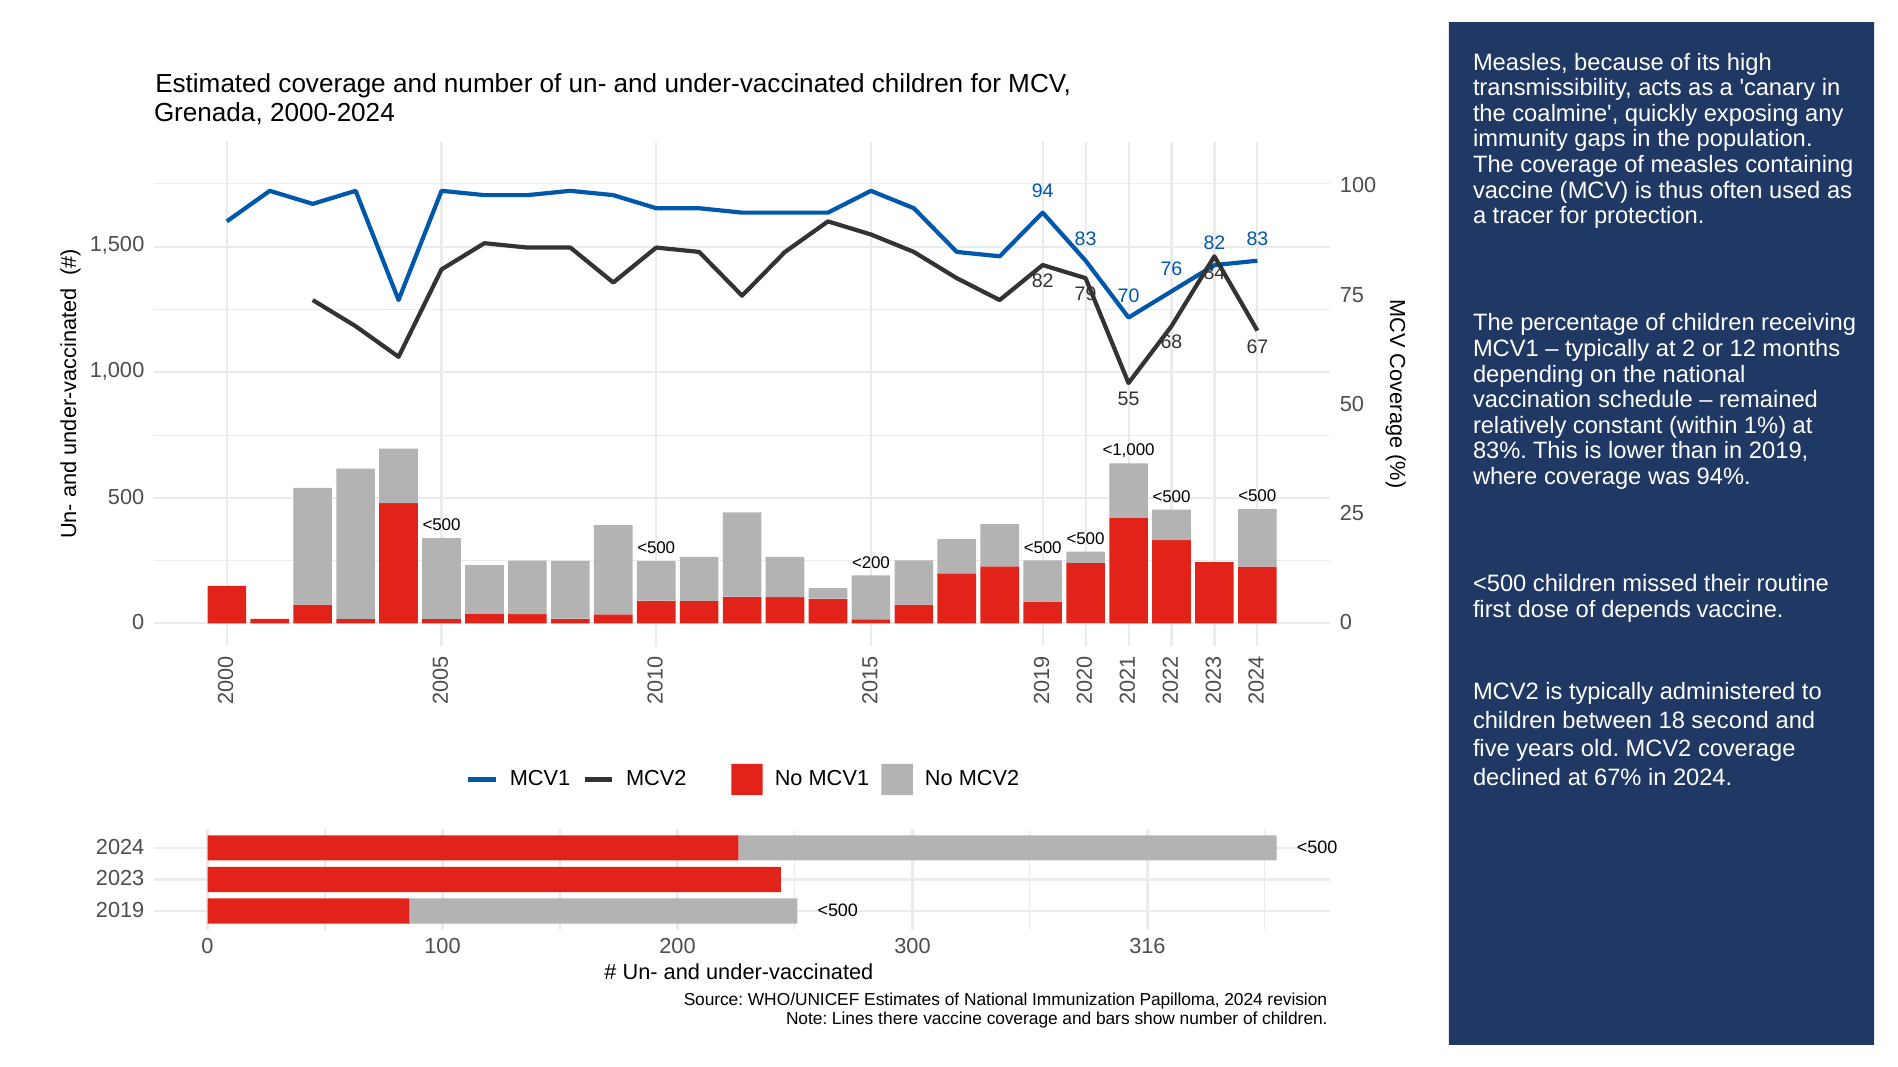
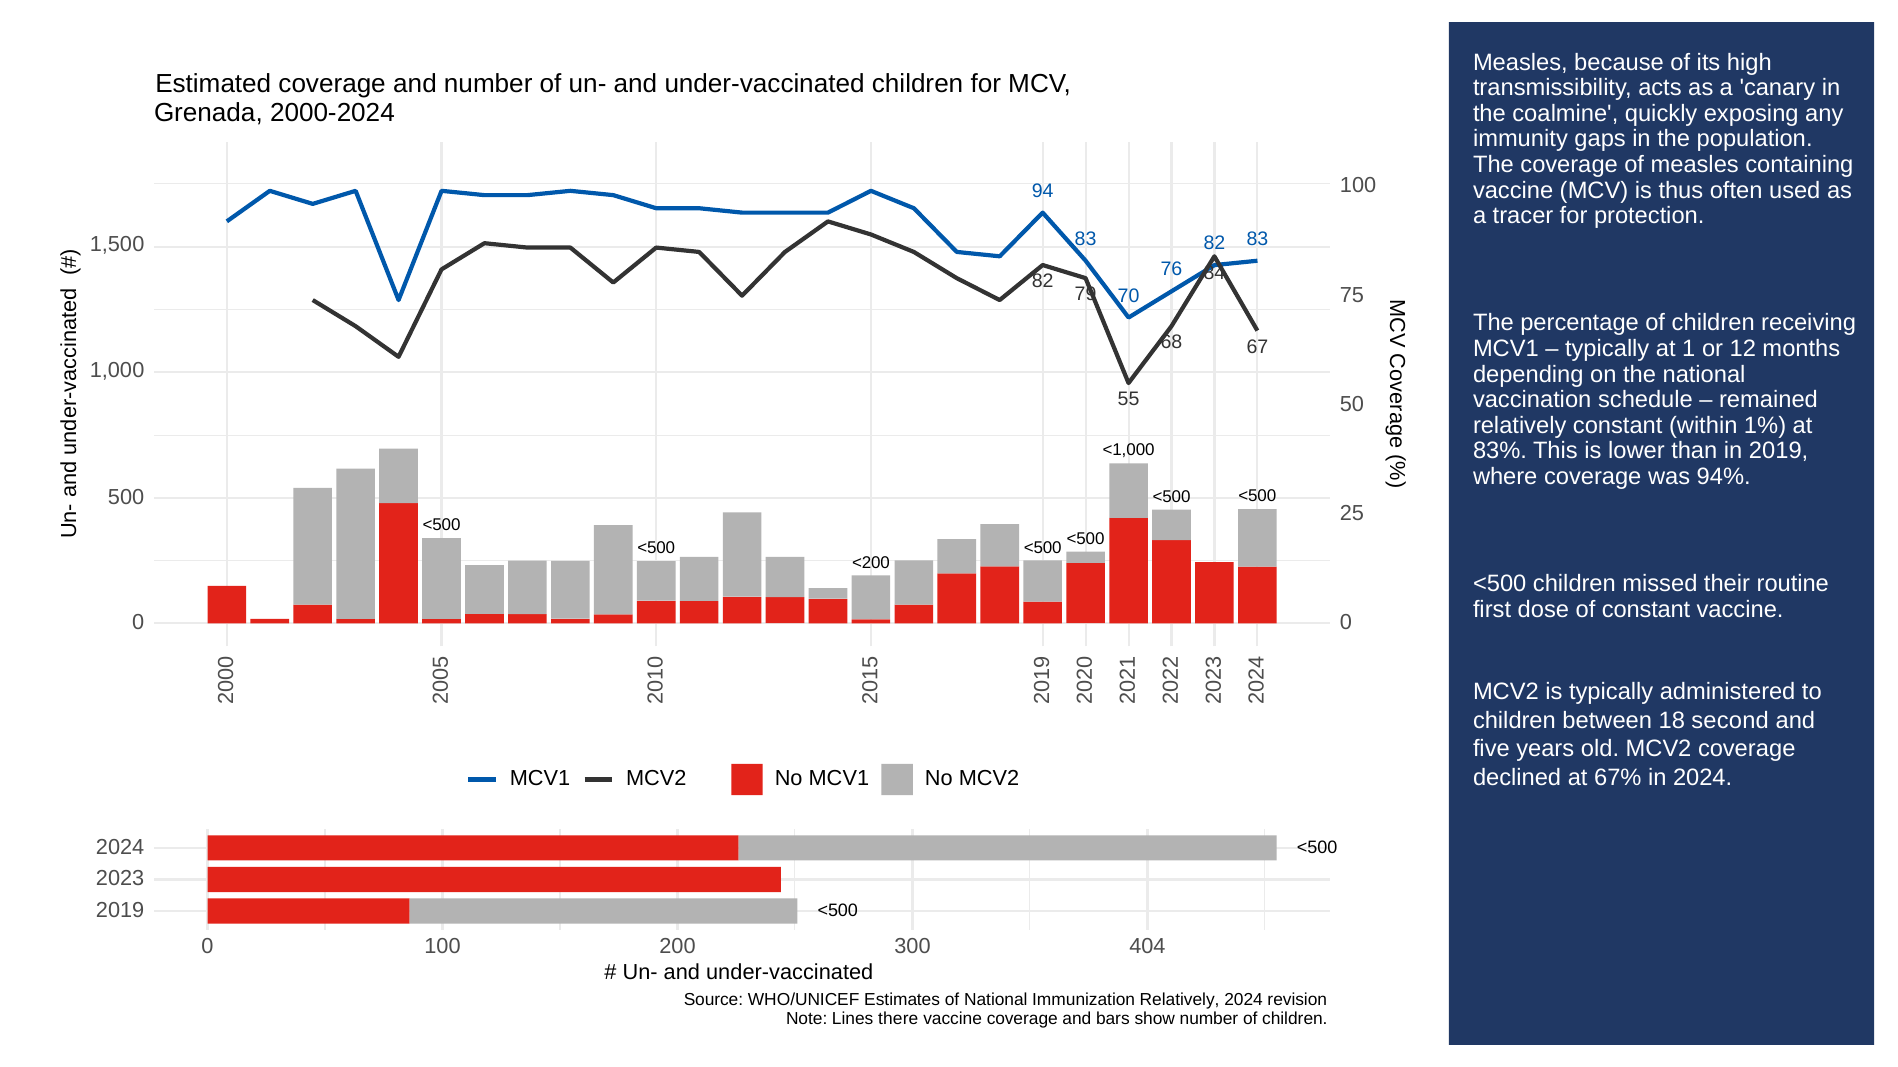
at 2: 2 -> 1 (1689, 349)
of depends: depends -> constant (1646, 610)
316: 316 -> 404 (1147, 947)
Immunization Papilloma: Papilloma -> Relatively (1180, 1001)
